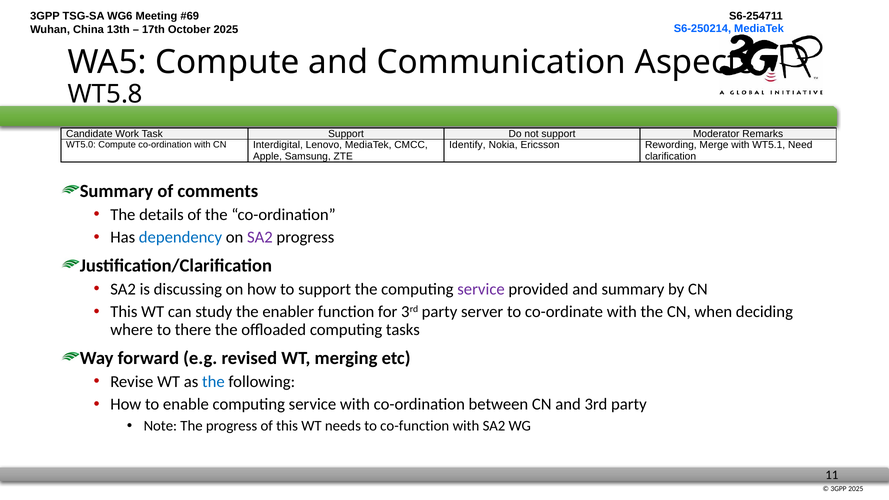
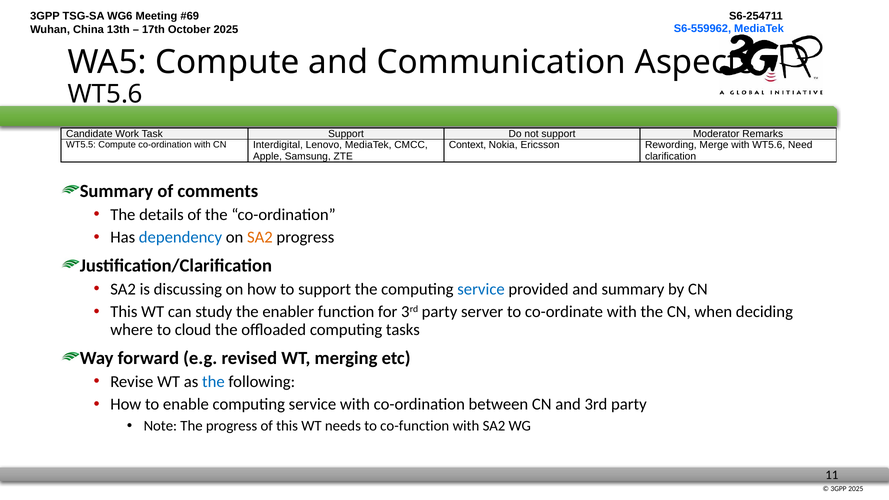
S6-250214: S6-250214 -> S6-559962 (702, 29)
WT5.8: WT5.8 -> WT5.6 (105, 94)
WT5.0: WT5.0 -> WT5.5 (81, 145)
Identify: Identify -> Context (468, 145)
with WT5.1: WT5.1 -> WT5.6 (769, 145)
SA2 colour: purple -> orange (260, 237)
service colour: purple -> blue (481, 289)
there: there -> cloud (193, 330)
